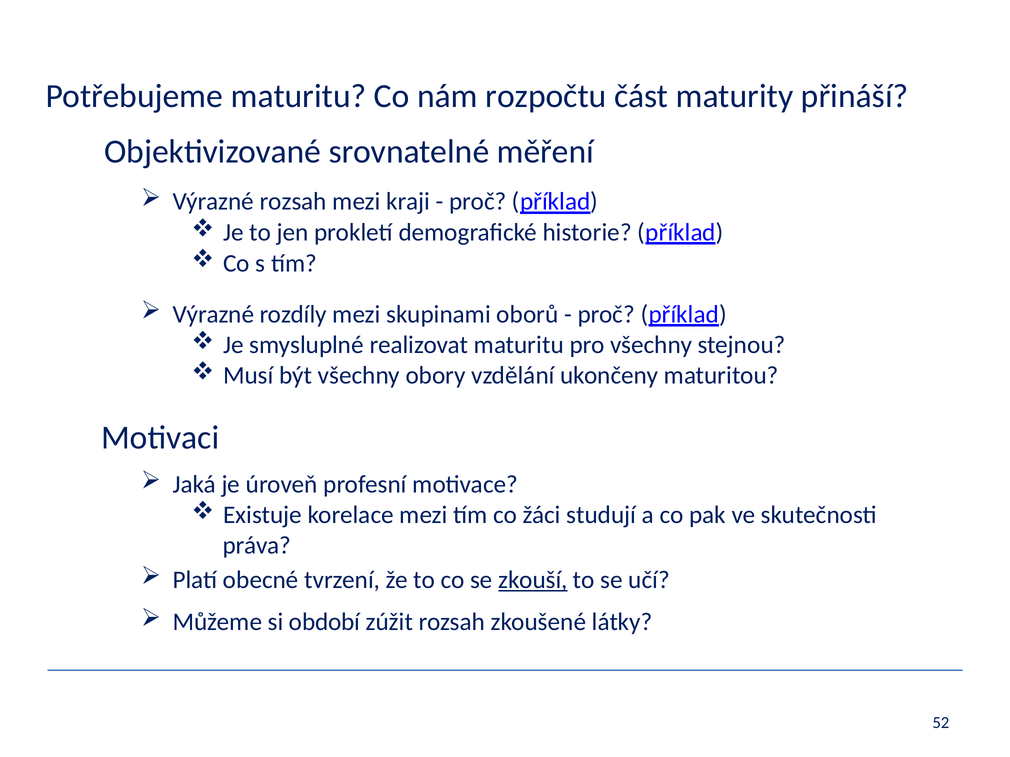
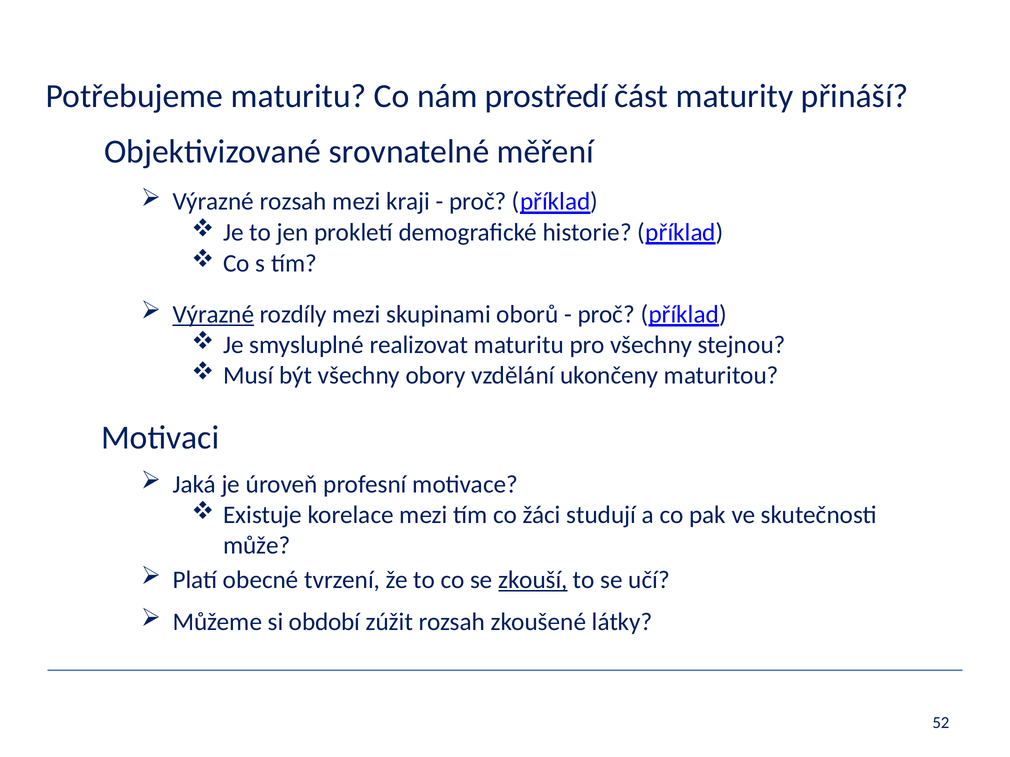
rozpočtu: rozpočtu -> prostředí (546, 96)
Výrazné underline: none -> present (213, 315)
práva: práva -> může (257, 546)
